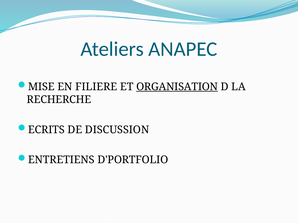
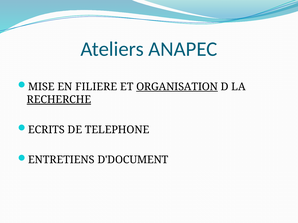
RECHERCHE underline: none -> present (59, 100)
DISCUSSION: DISCUSSION -> TELEPHONE (117, 130)
D'PORTFOLIO: D'PORTFOLIO -> D'DOCUMENT (133, 160)
